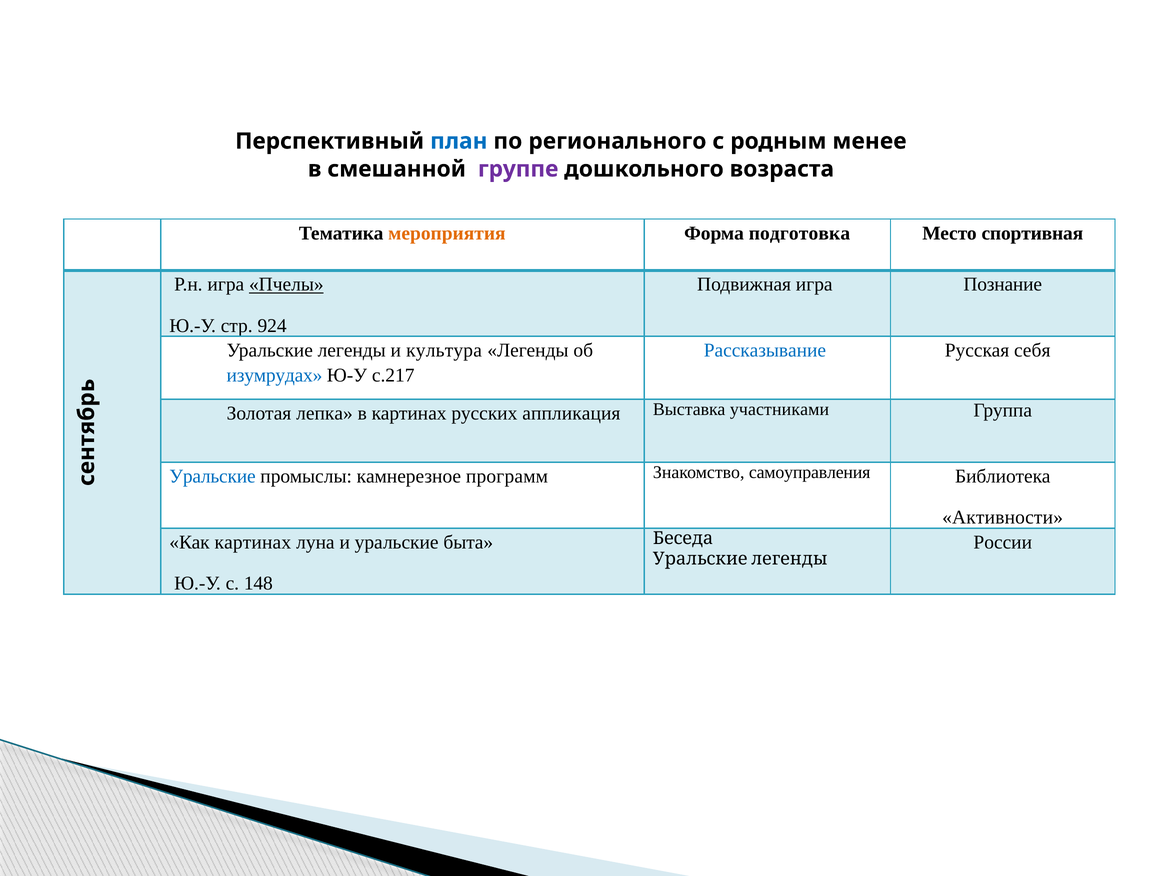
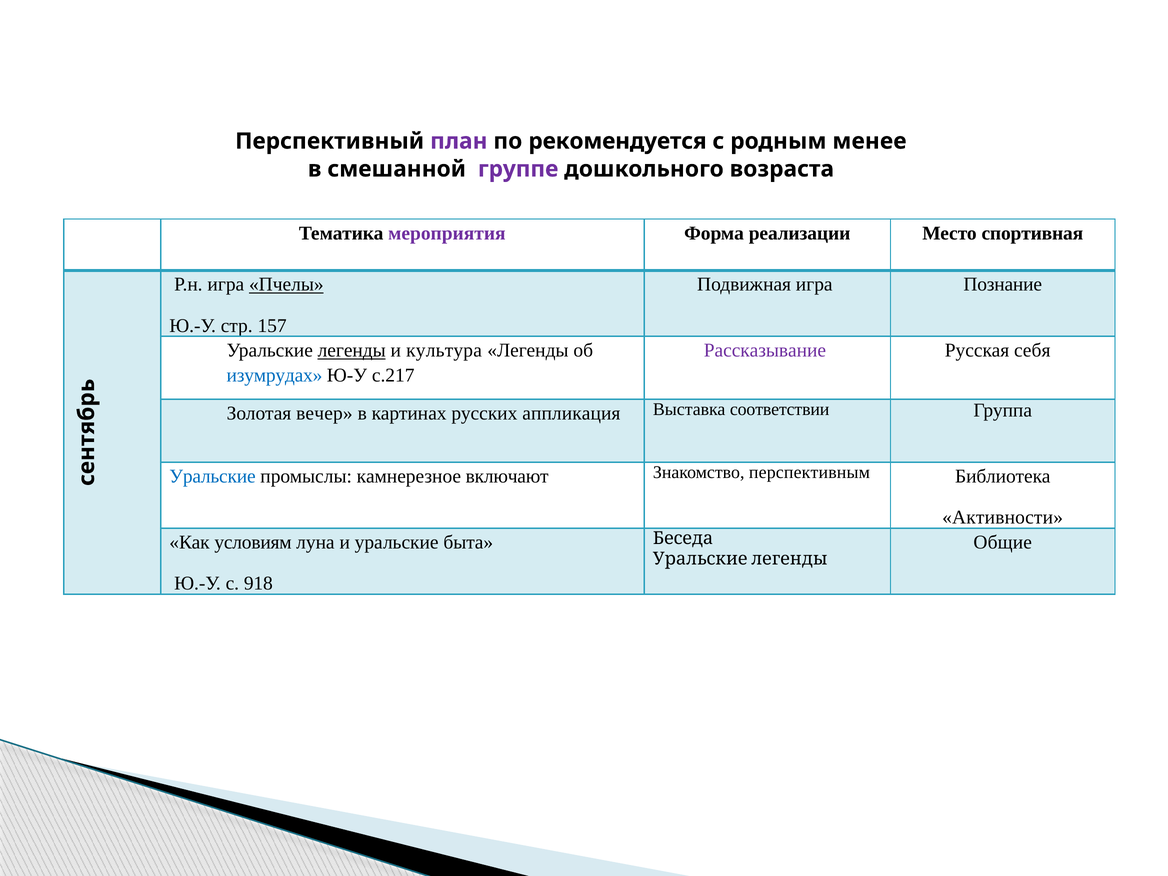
план colour: blue -> purple (459, 141)
регионального: регионального -> рекомендуется (617, 141)
мероприятия colour: orange -> purple (447, 233)
подготовка: подготовка -> реализации (800, 233)
924: 924 -> 157 (272, 326)
легенды underline: none -> present (352, 351)
Рассказывание colour: blue -> purple (765, 351)
лепка: лепка -> вечер (324, 413)
участниками: участниками -> соответствии (780, 409)
программ: программ -> включают (507, 476)
самоуправления: самоуправления -> перспективным (809, 472)
Как картинах: картинах -> условиям (253, 542)
России: России -> Общие (1003, 542)
148: 148 -> 918 (258, 583)
